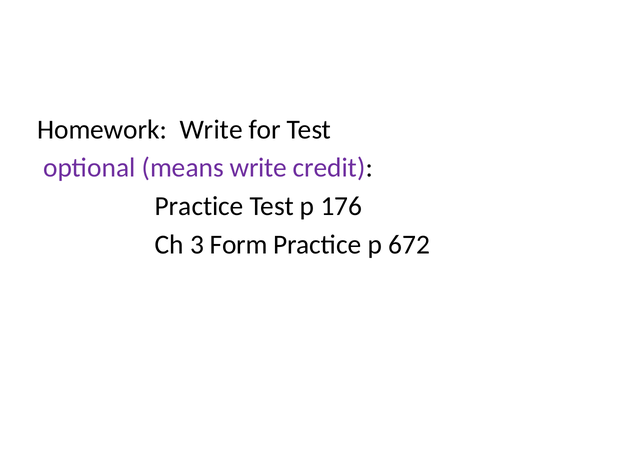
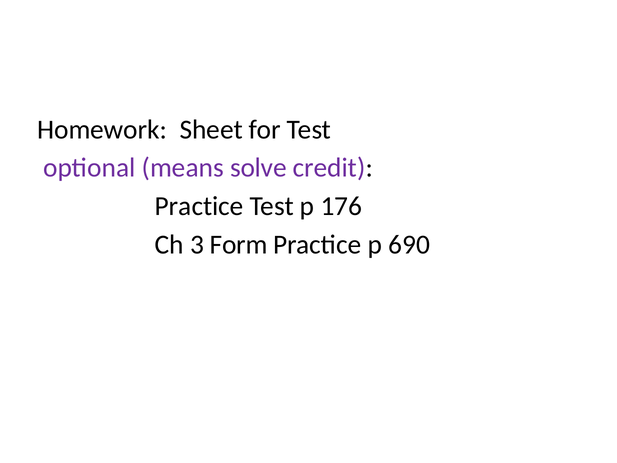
Homework Write: Write -> Sheet (211, 129)
means write: write -> solve (258, 168)
672: 672 -> 690 (409, 245)
